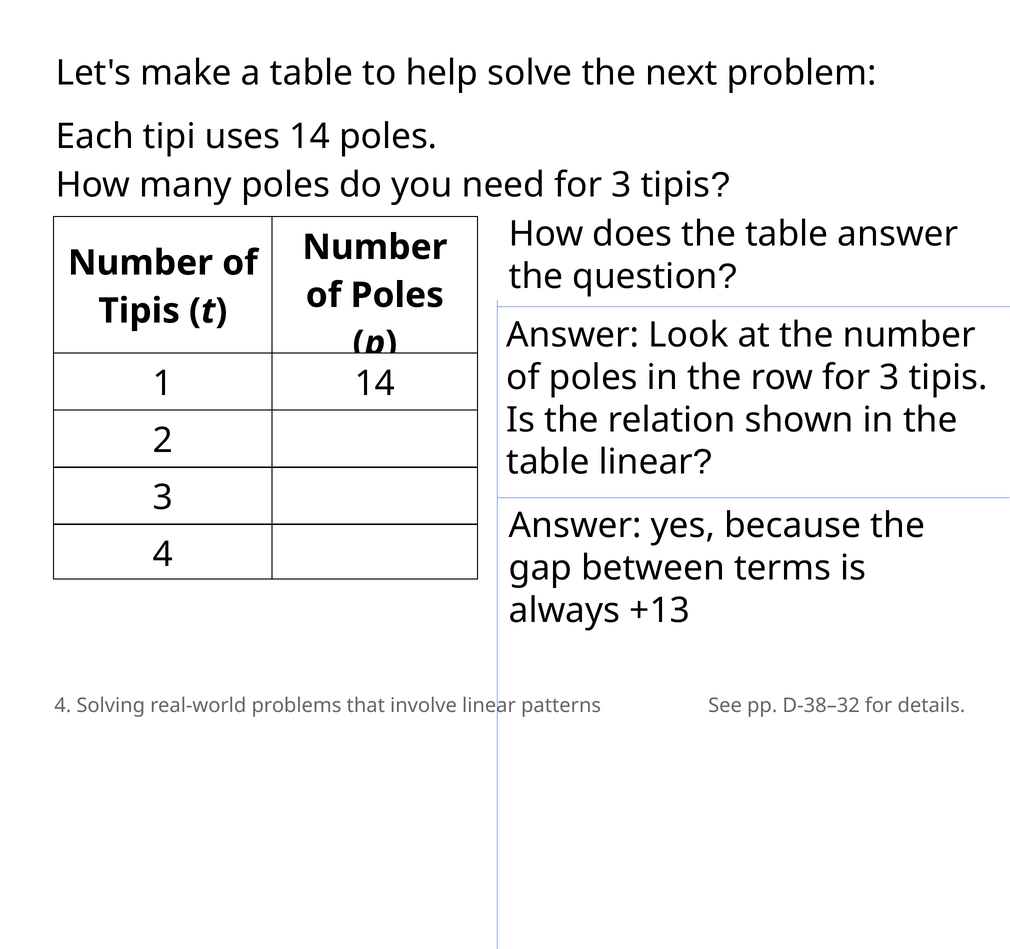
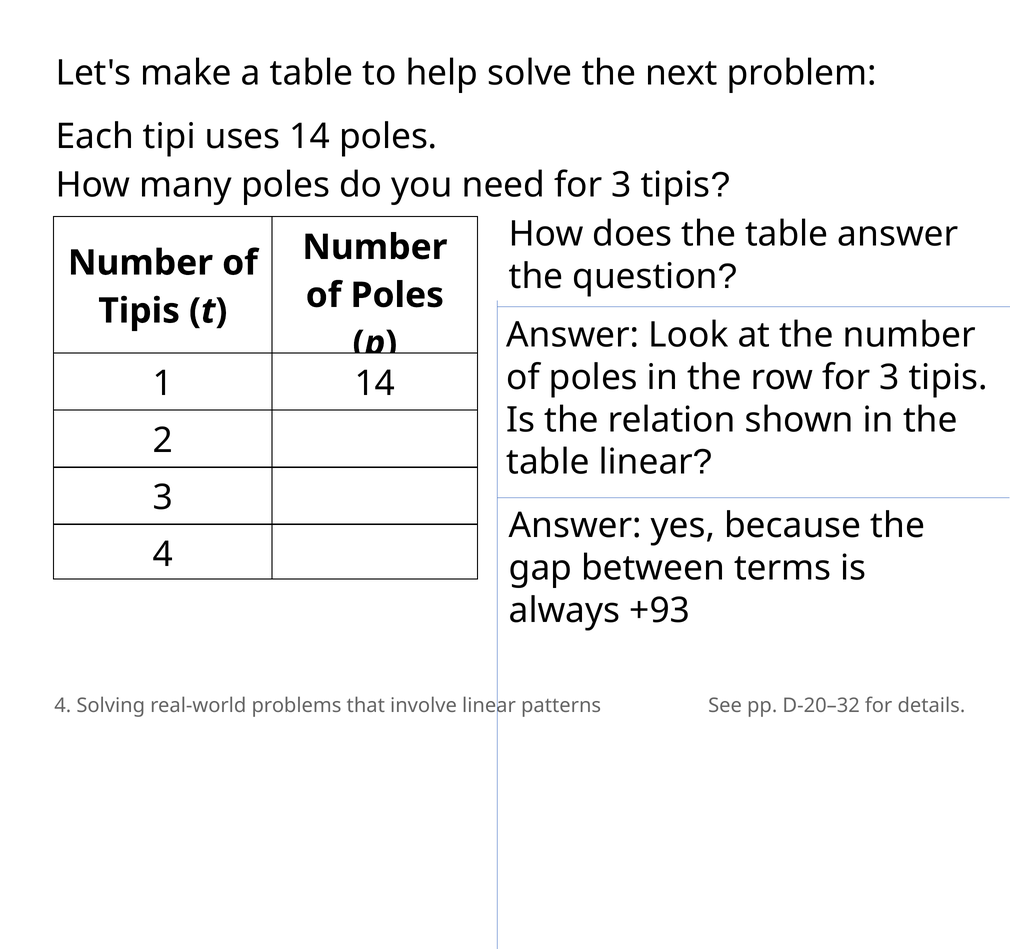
+13: +13 -> +93 (660, 611)
D-38–32: D-38–32 -> D-20–32 (821, 706)
